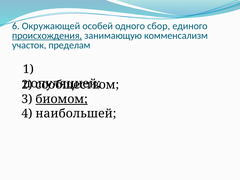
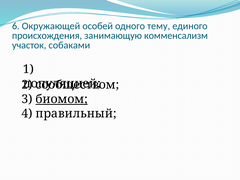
сбор: сбор -> тему (159, 26)
происхождения underline: present -> none (47, 36)
пределам: пределам -> собаками (69, 45)
наибольшей: наибольшей -> правильный (76, 114)
